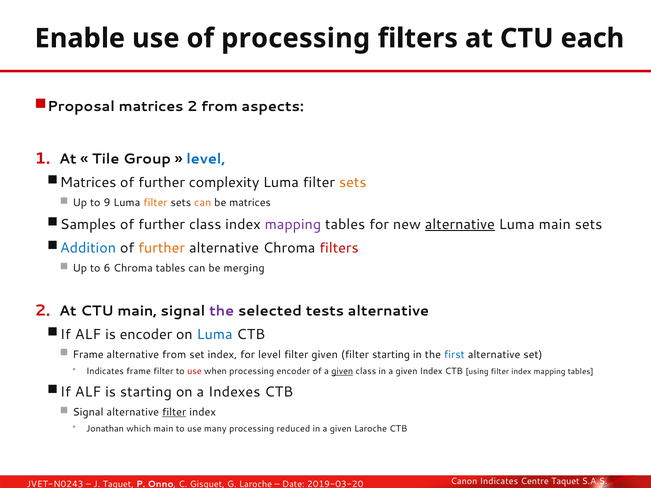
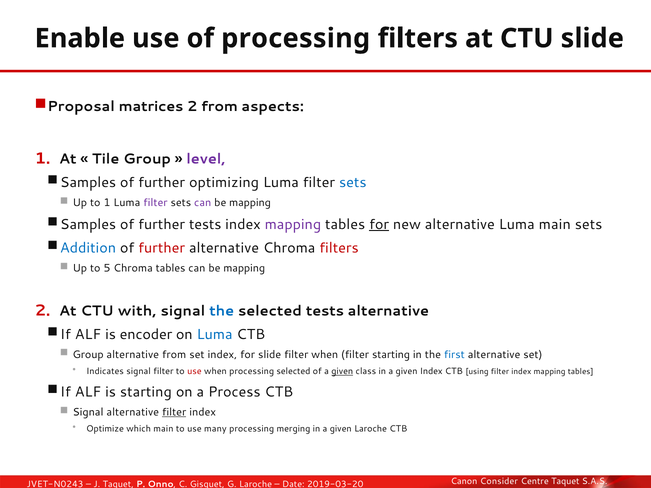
CTU each: each -> slide (592, 38)
level colour: blue -> purple (206, 159)
Matrices: Matrices -> Samples (88, 183)
complexity: complexity -> optimizing (224, 183)
sets colour: orange -> blue (353, 183)
to 9: 9 -> 1 (107, 203)
filter colour: orange -> purple (155, 203)
can colour: orange -> purple (203, 203)
matrices: matrices -> mapping (250, 203)
further class: class -> tests (205, 225)
for underline: none -> present (379, 225)
alternative underline: present -> none (460, 225)
further colour: orange -> red (162, 248)
6: 6 -> 5 (107, 268)
merging: merging -> mapping (244, 268)
CTU main: main -> with (137, 311)
the colour: purple -> blue (222, 311)
Frame: Frame -> Group (88, 355)
for level: level -> slide (270, 355)
filter given: given -> when (325, 355)
Indicates frame: frame -> signal (139, 371)
processing encoder: encoder -> selected (293, 371)
Indexes: Indexes -> Process (234, 392)
Jonathan: Jonathan -> Optimize (105, 429)
reduced: reduced -> merging (293, 429)
Canon Indicates: Indicates -> Consider (499, 481)
